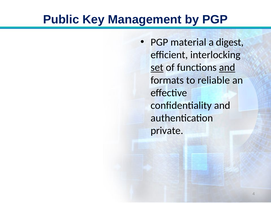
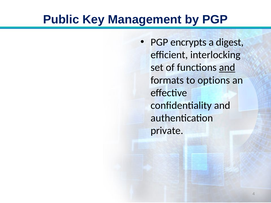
material: material -> encrypts (188, 42)
set underline: present -> none (157, 68)
reliable: reliable -> options (214, 80)
